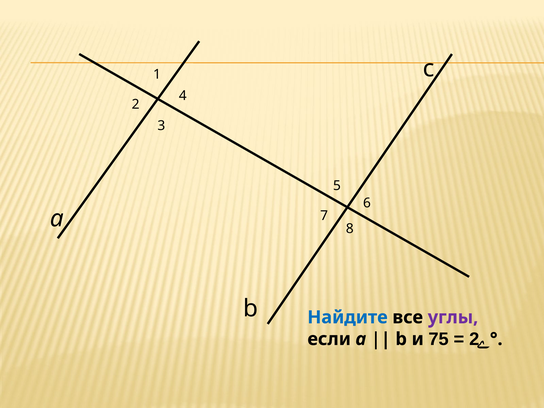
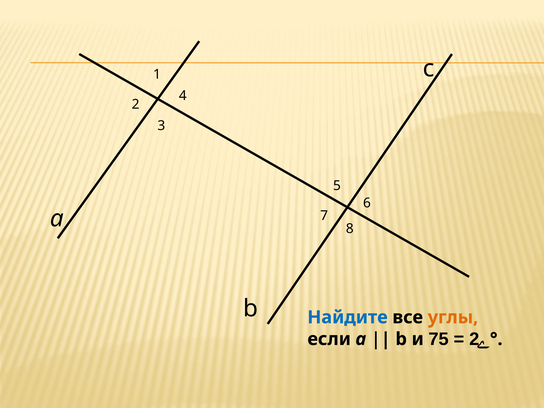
углы colour: purple -> orange (453, 317)
